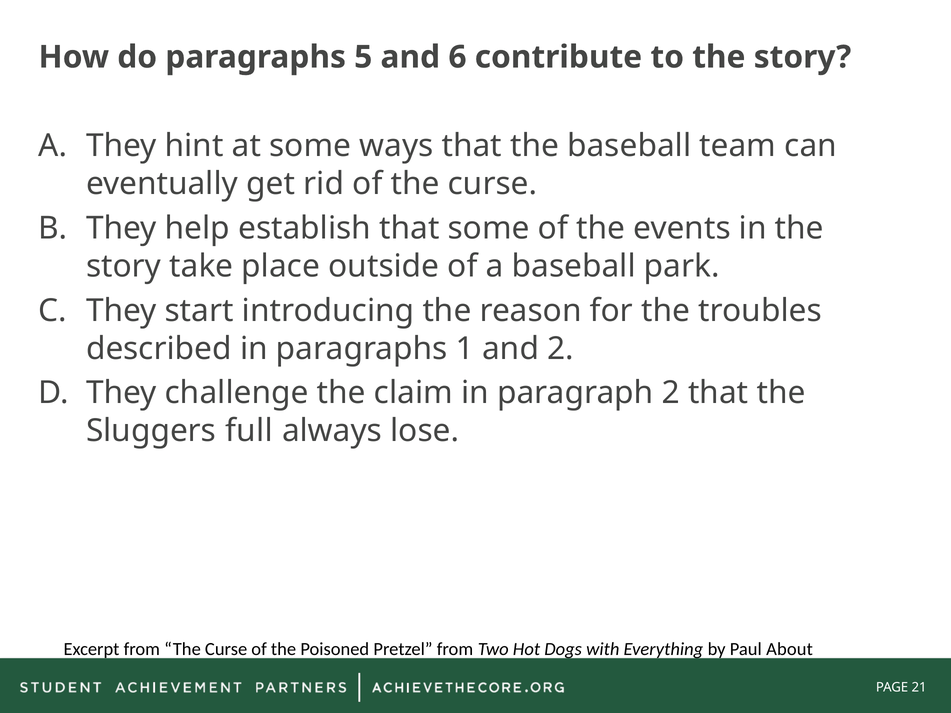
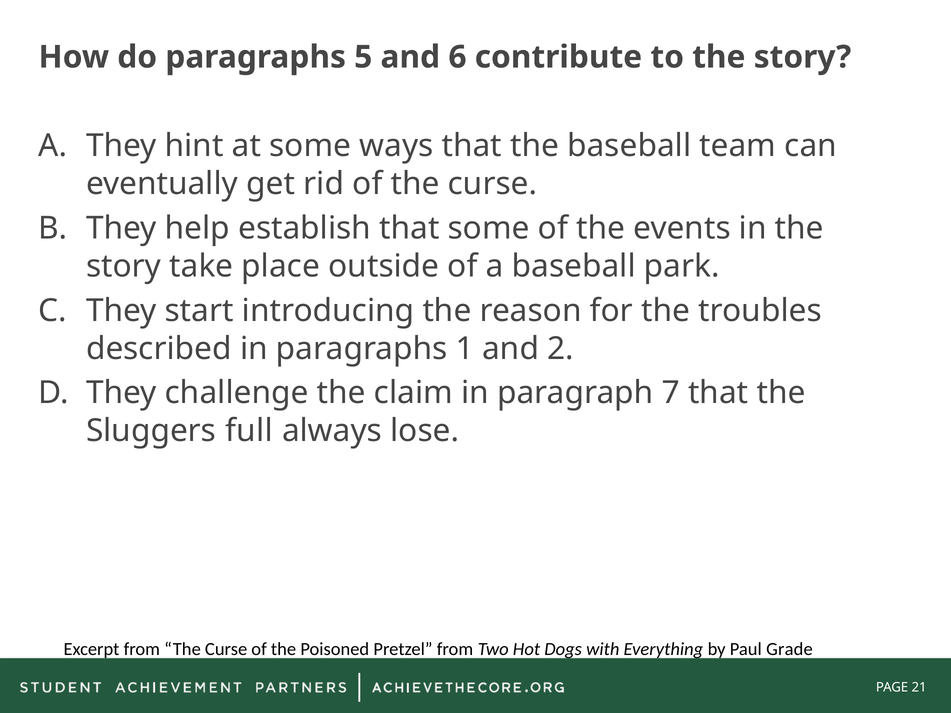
paragraph 2: 2 -> 7 (671, 393)
About: About -> Grade (790, 649)
